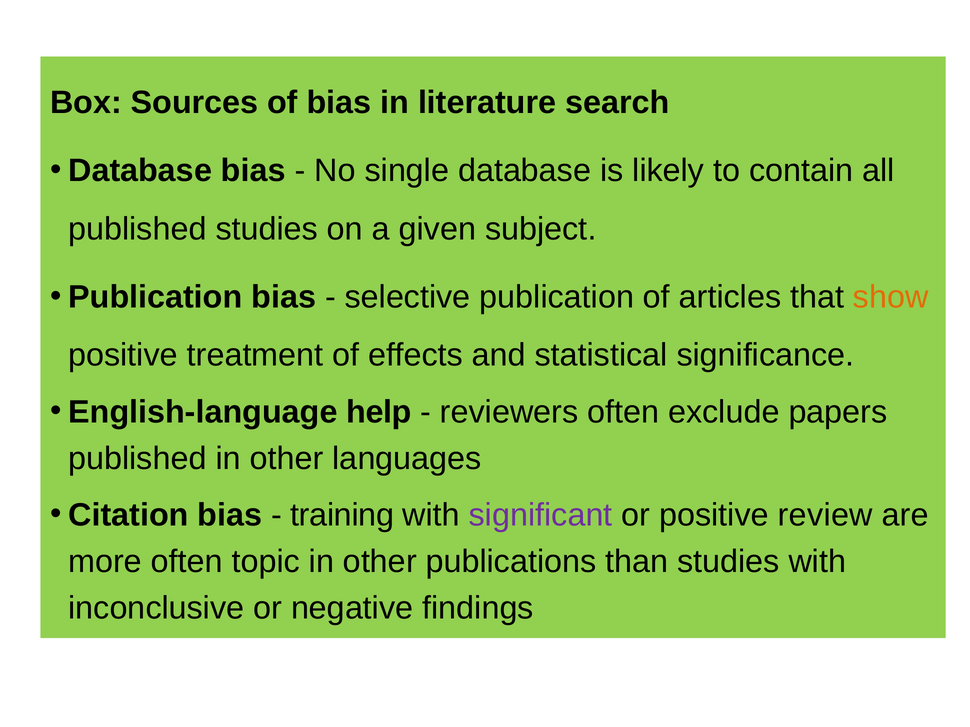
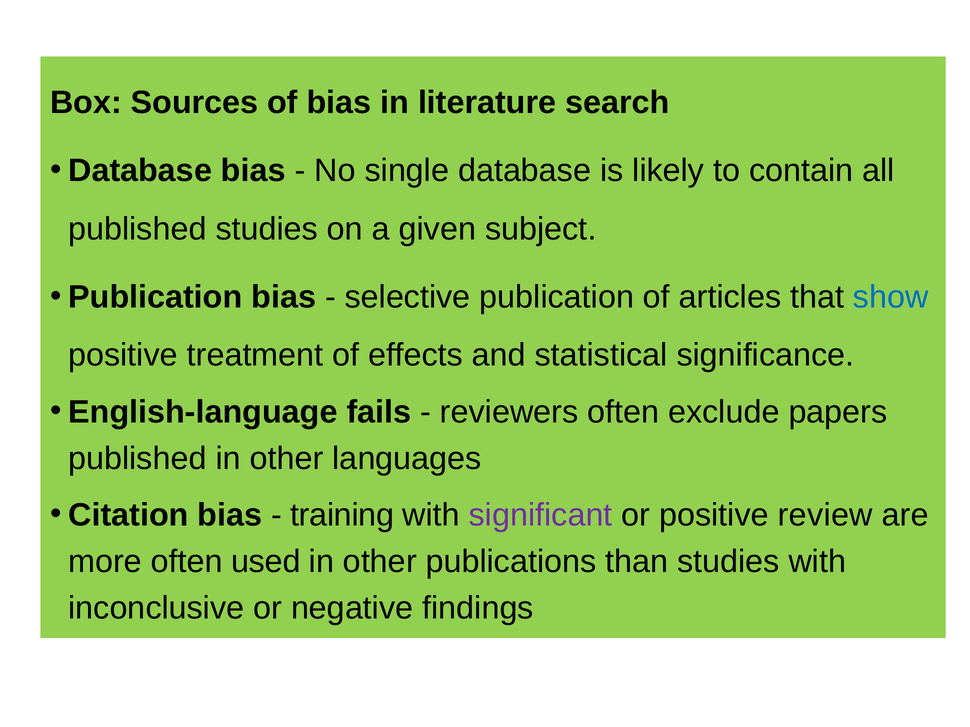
show colour: orange -> blue (891, 297)
help: help -> fails (379, 412)
topic: topic -> used (266, 562)
